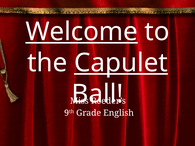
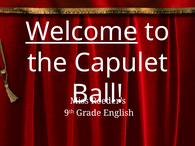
Capulet underline: present -> none (121, 63)
